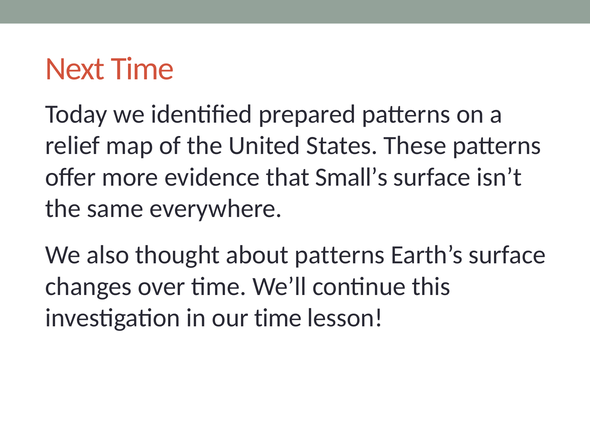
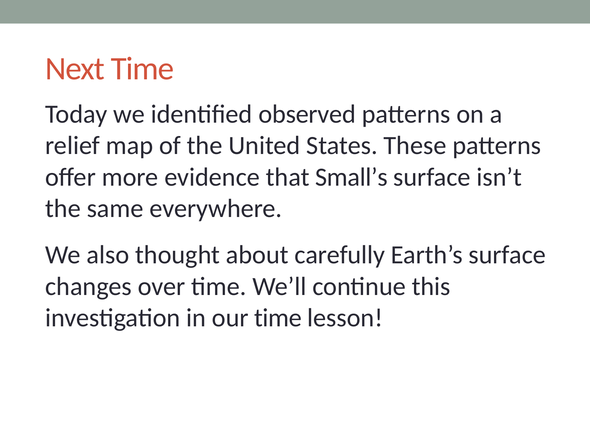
prepared: prepared -> observed (307, 114)
about patterns: patterns -> carefully (340, 255)
